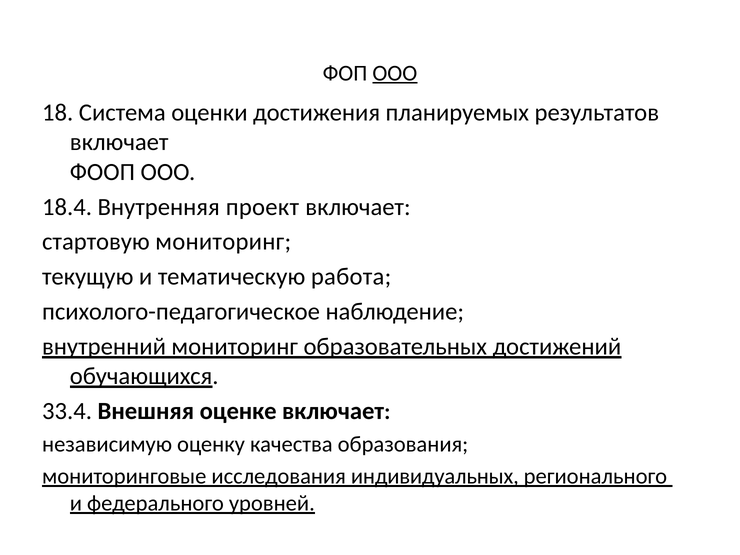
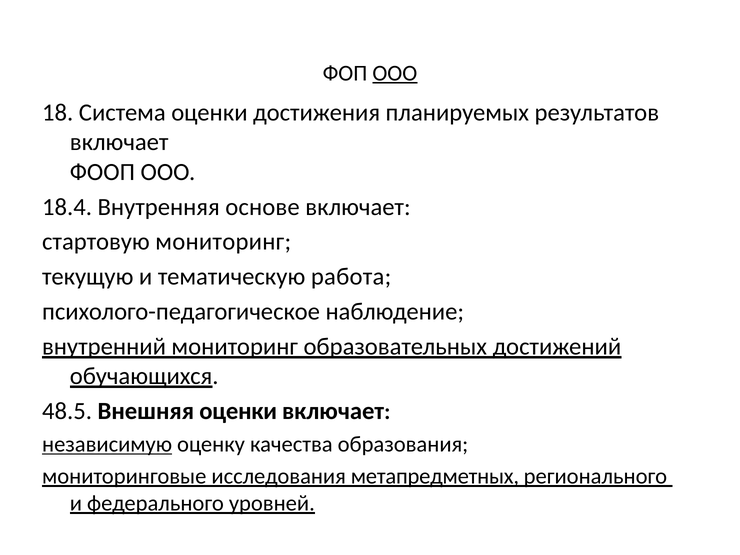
проект: проект -> основе (263, 207)
33.4: 33.4 -> 48.5 (67, 411)
Внешняя оценке: оценке -> оценки (238, 411)
независимую underline: none -> present (107, 444)
индивидуальных: индивидуальных -> метапредметных (435, 476)
